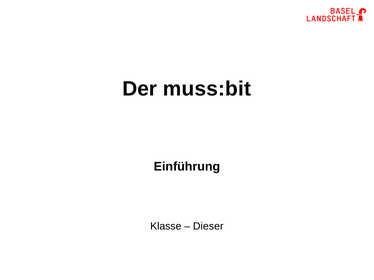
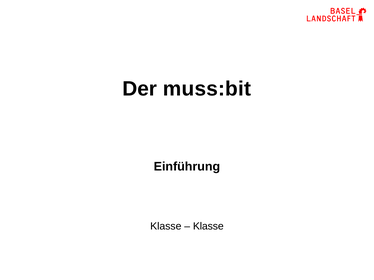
Dieser: Dieser -> Klasse (208, 227)
